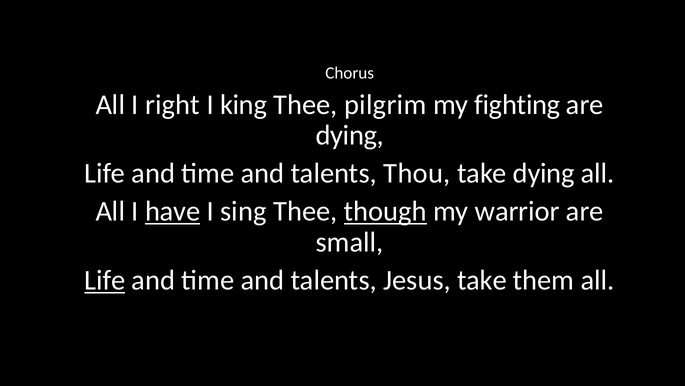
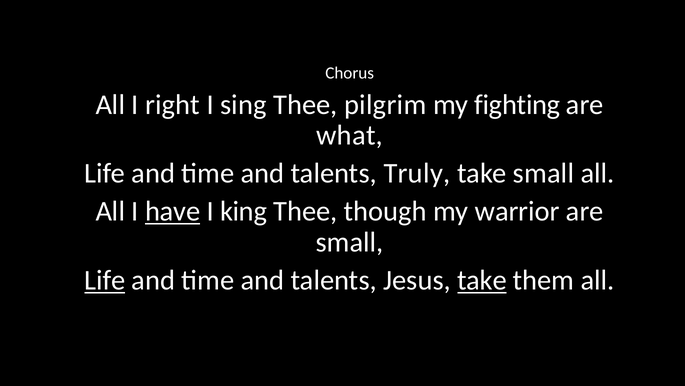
king: king -> sing (243, 104)
dying: dying -> what (350, 135)
Thou: Thou -> Truly (417, 173)
take dying: dying -> small (543, 173)
sing: sing -> king (244, 211)
though underline: present -> none (385, 211)
take underline: none -> present (482, 280)
